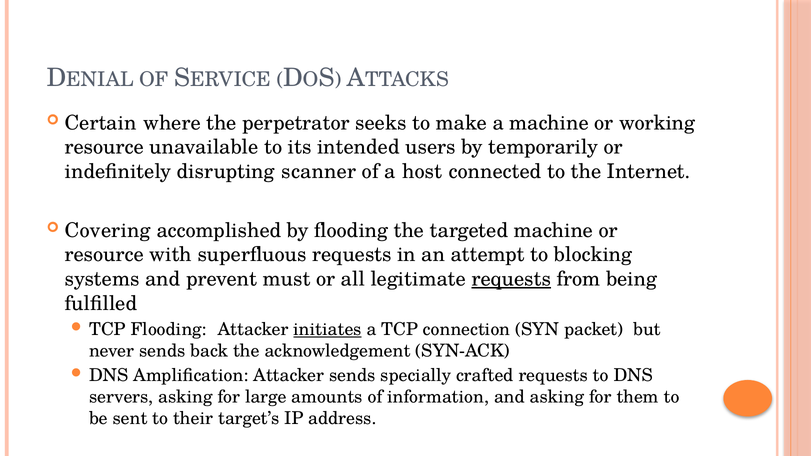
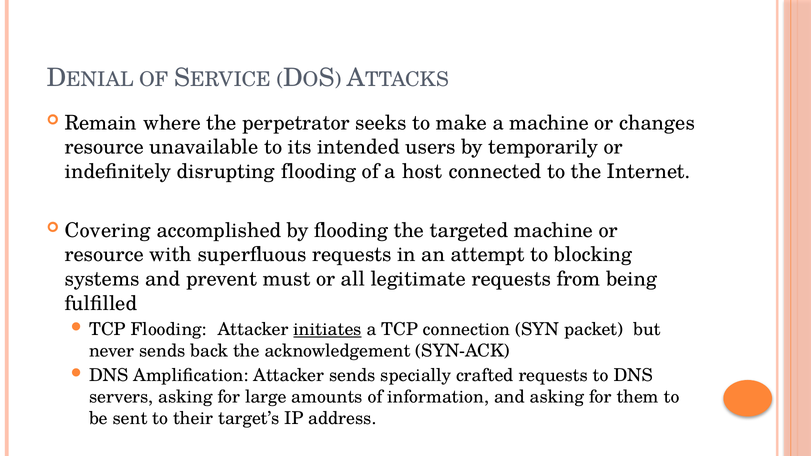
Certain: Certain -> Remain (101, 123)
working: working -> changes (657, 123)
disrupting scanner: scanner -> flooding (319, 172)
requests underline: present -> none (511, 279)
